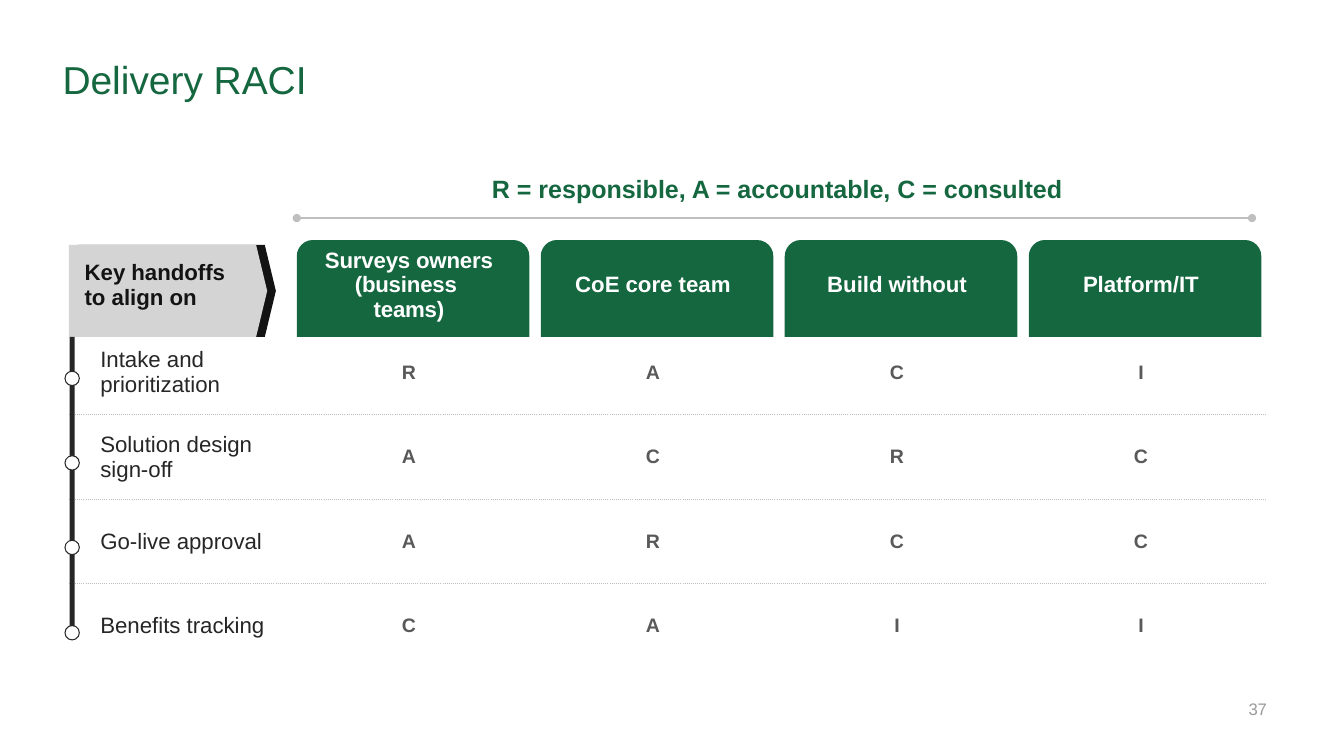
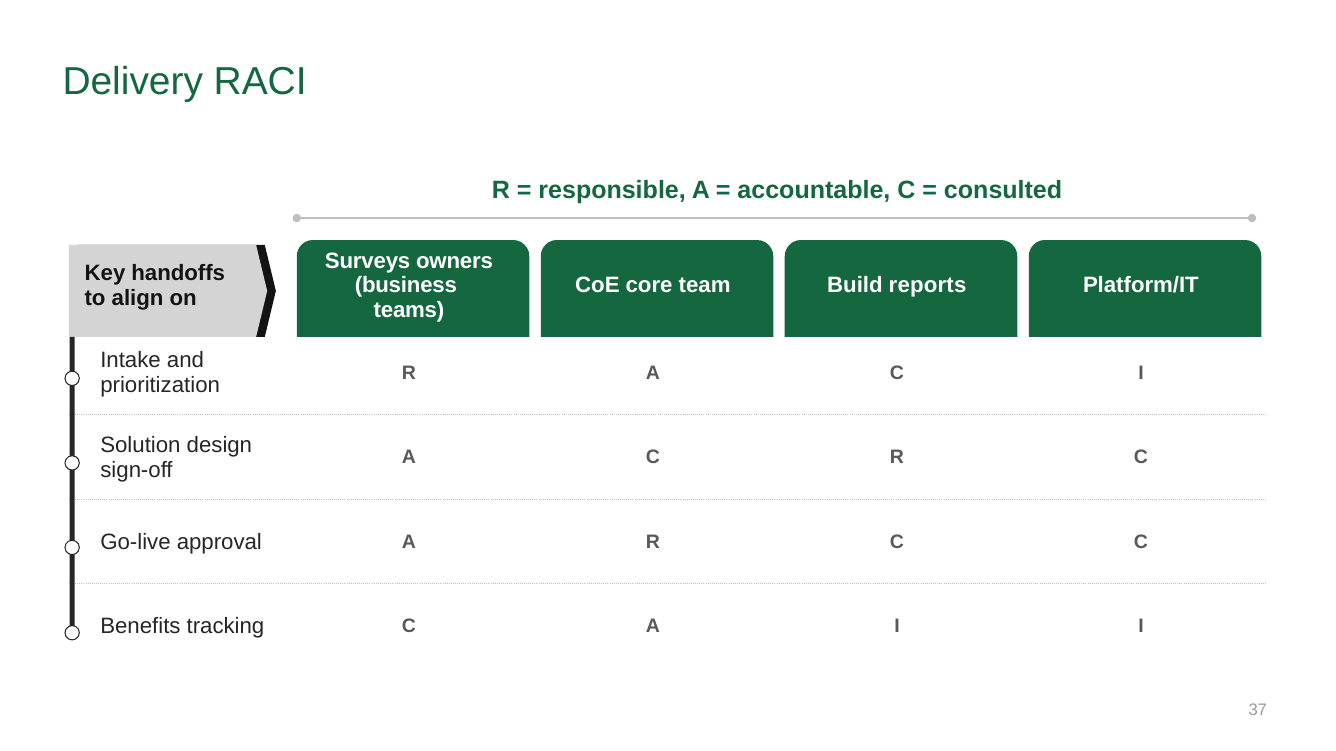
without: without -> reports (928, 286)
